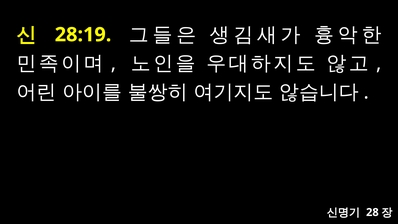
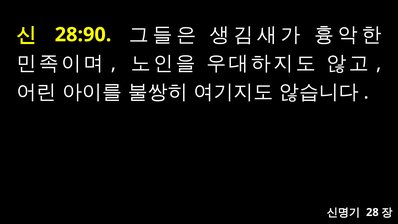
28:19: 28:19 -> 28:90 (83, 35)
